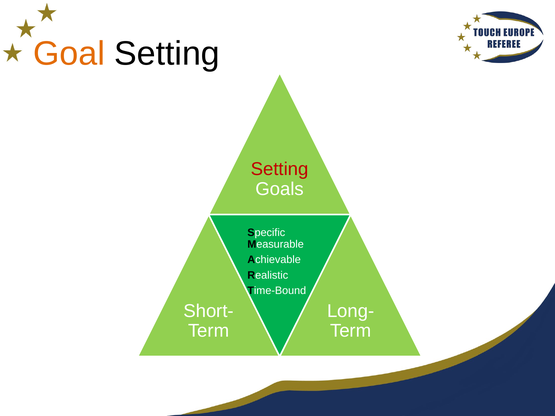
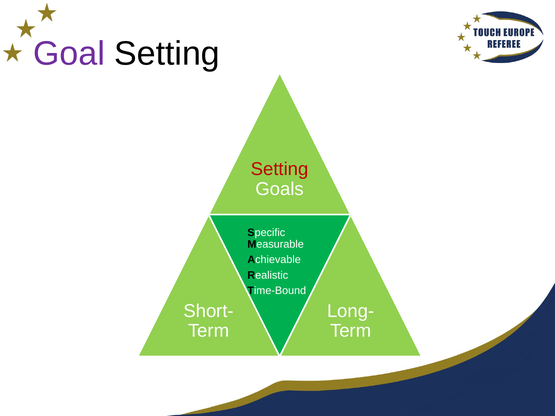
Goal colour: orange -> purple (69, 54)
